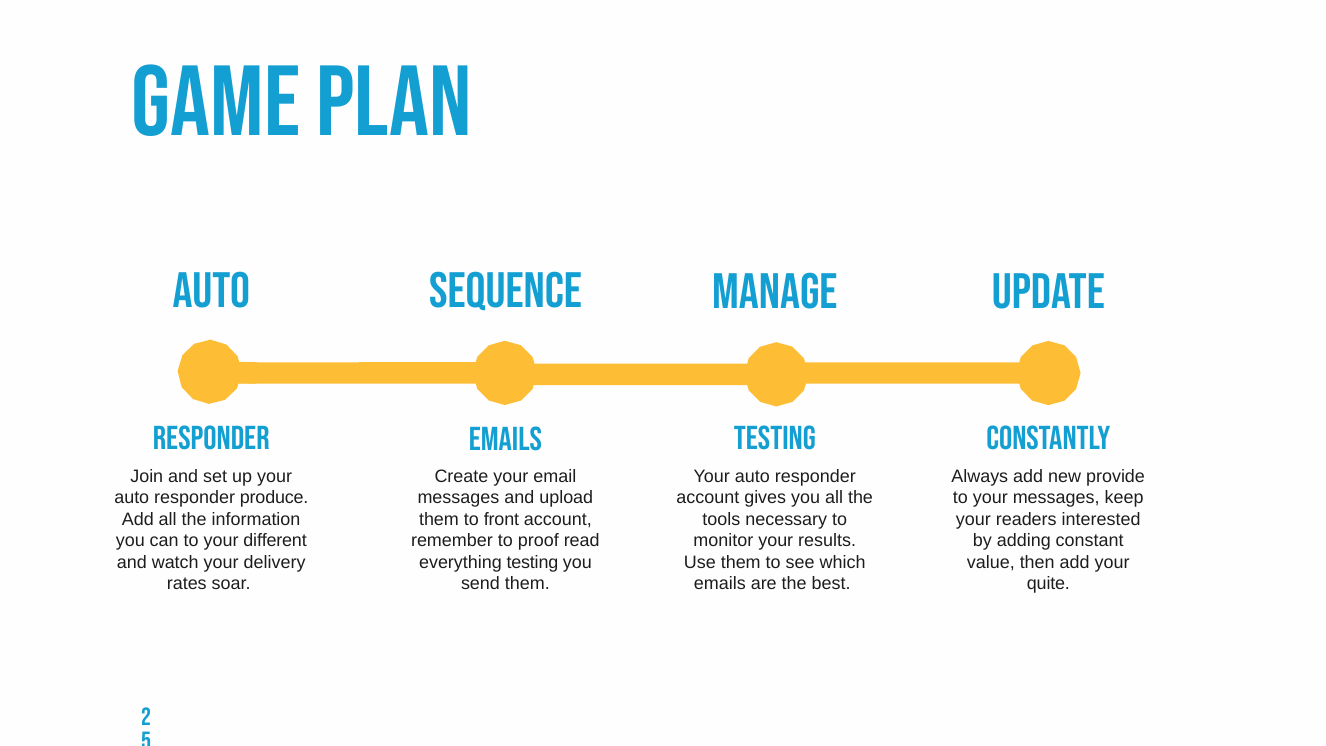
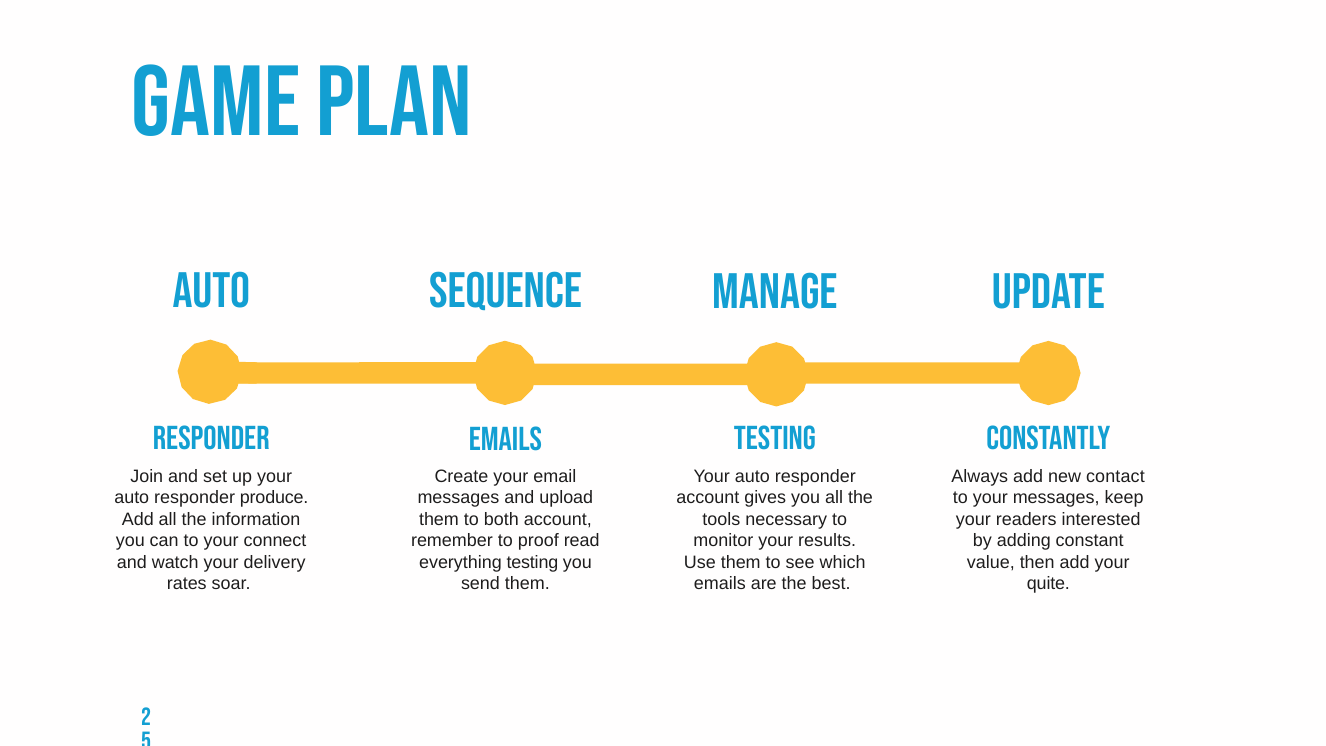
provide: provide -> contact (1115, 476)
front: front -> both (501, 519)
different: different -> connect (275, 541)
